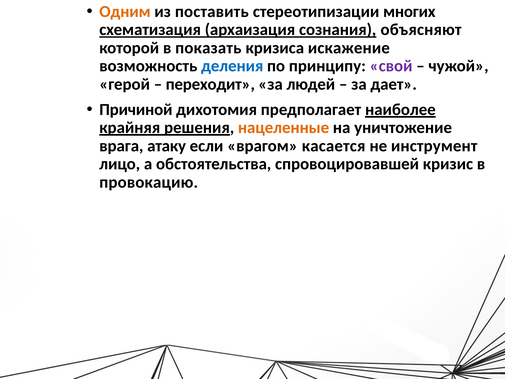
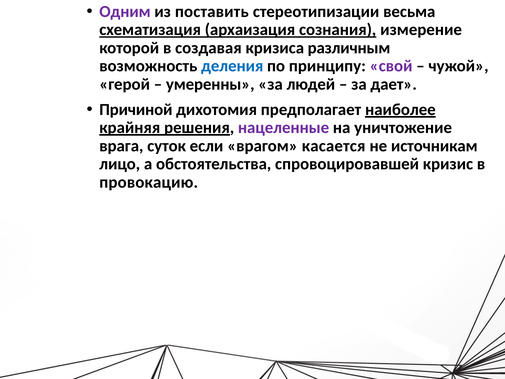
Одним colour: orange -> purple (125, 12)
многих: многих -> весьма (409, 12)
объясняют: объясняют -> измерение (421, 30)
показать: показать -> создавая (208, 48)
искажение: искажение -> различным (349, 48)
переходит: переходит -> умеренны (210, 84)
нацеленные colour: orange -> purple (284, 128)
атаку: атаку -> суток (167, 146)
инструмент: инструмент -> источникам (434, 146)
